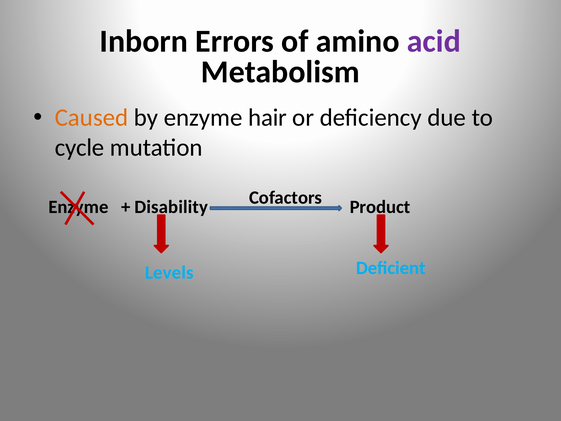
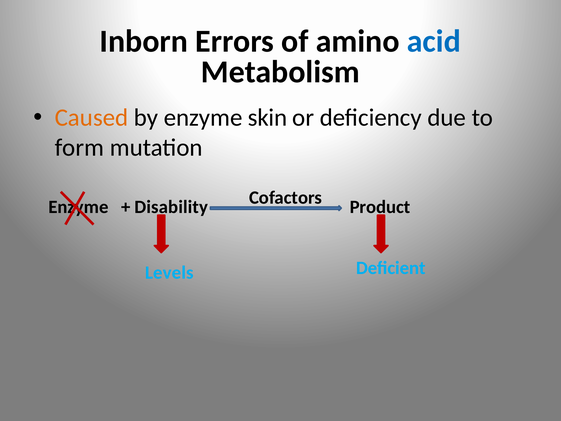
acid colour: purple -> blue (434, 41)
hair: hair -> skin (268, 118)
cycle: cycle -> form (79, 148)
